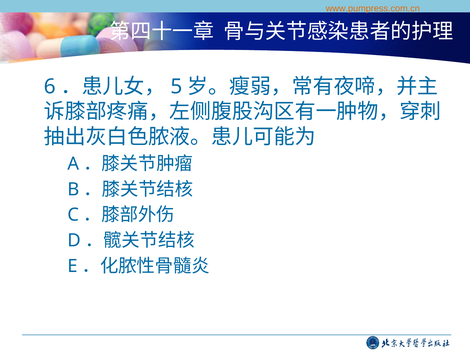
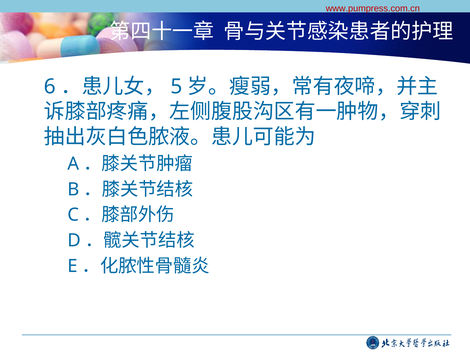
www.pumpress.com.cn colour: orange -> red (373, 8)
